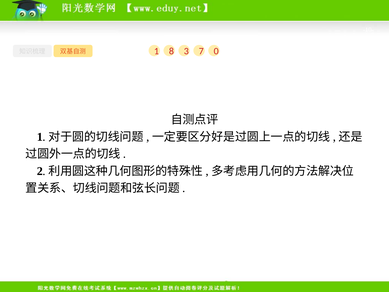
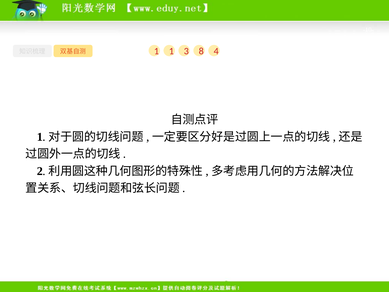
0: 0 -> 4 (216, 51)
8: 8 -> 1 (171, 51)
7: 7 -> 8 (201, 51)
